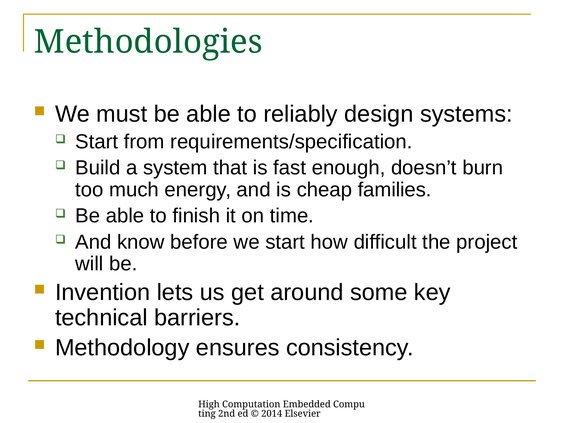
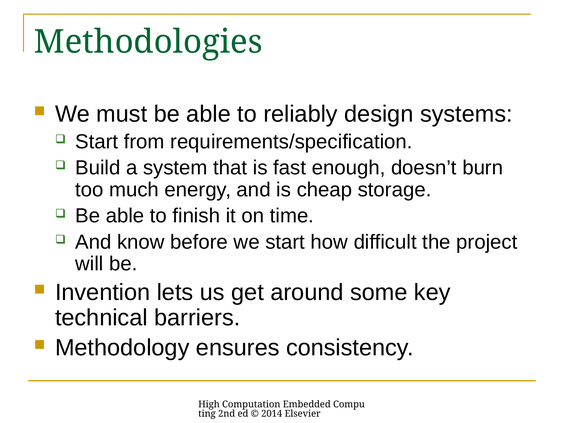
families: families -> storage (395, 190)
